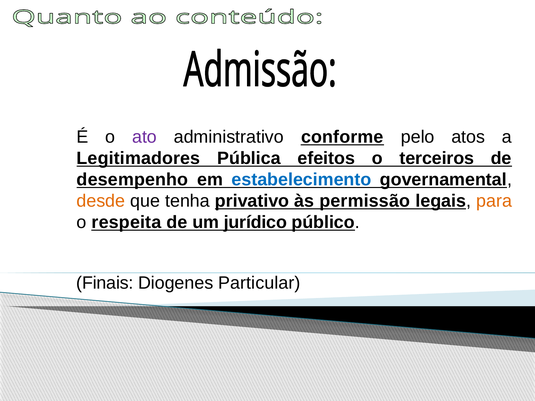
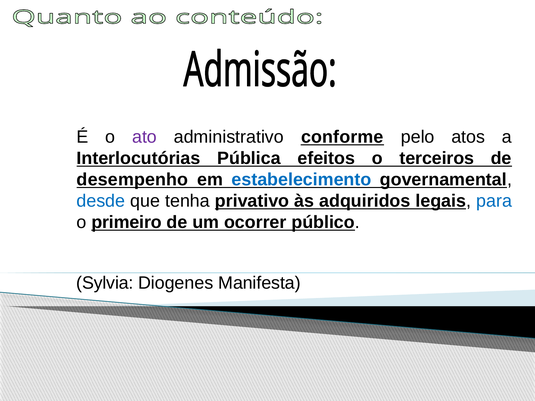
Legitimadores: Legitimadores -> Interlocutórias (139, 158)
desde colour: orange -> blue (101, 201)
permissão: permissão -> adquiridos (365, 201)
para colour: orange -> blue (494, 201)
respeita: respeita -> primeiro (127, 223)
jurídico: jurídico -> ocorrer (255, 223)
Finais: Finais -> Sylvia (105, 283)
Particular: Particular -> Manifesta (259, 283)
